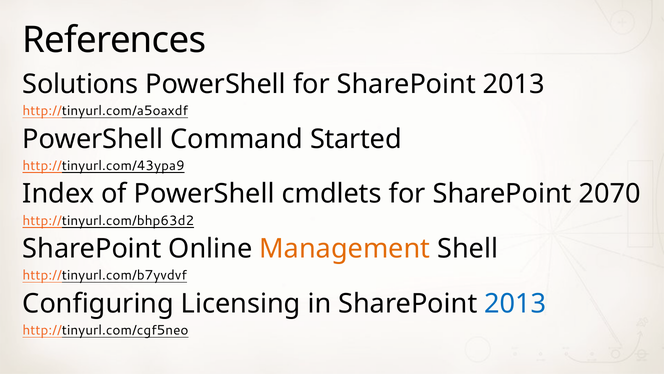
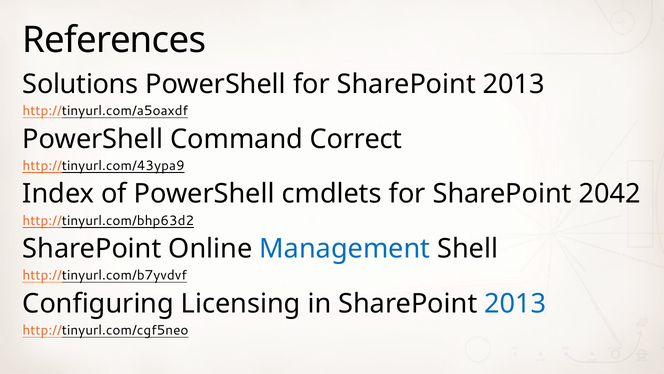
Started: Started -> Correct (356, 139)
2070: 2070 -> 2042 (610, 194)
Management colour: orange -> blue (345, 248)
